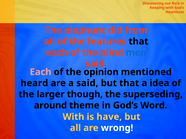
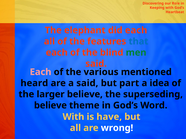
did from: from -> each (136, 30)
that colour: black -> blue (138, 42)
men colour: blue -> green (136, 53)
opinion: opinion -> various (101, 72)
but that: that -> part (129, 83)
larger though: though -> believe (85, 95)
around: around -> believe (50, 106)
